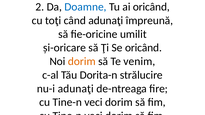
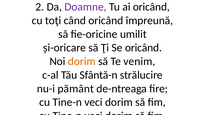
Doamne colour: blue -> purple (85, 7)
când adunaţi: adunaţi -> oricând (106, 21)
Dorita-n: Dorita-n -> Sfântă-n (99, 75)
nu-i adunaţi: adunaţi -> pământ (76, 89)
